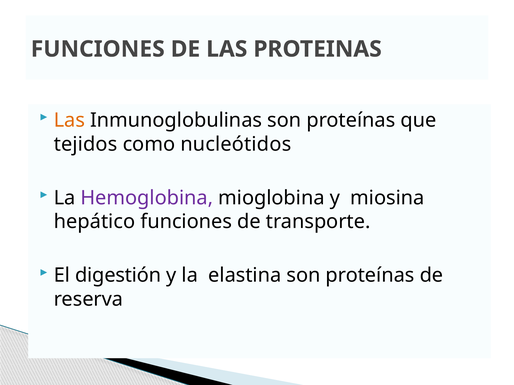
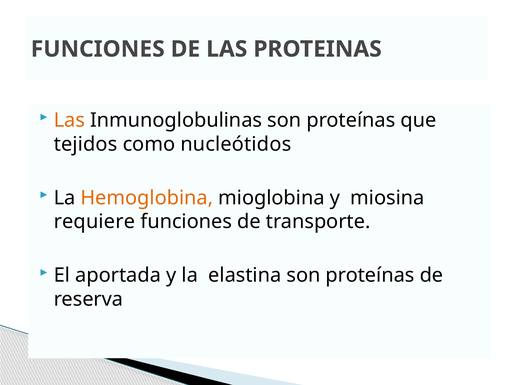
Hemoglobina colour: purple -> orange (147, 198)
hepático: hepático -> requiere (94, 222)
digestión: digestión -> aportada (118, 276)
